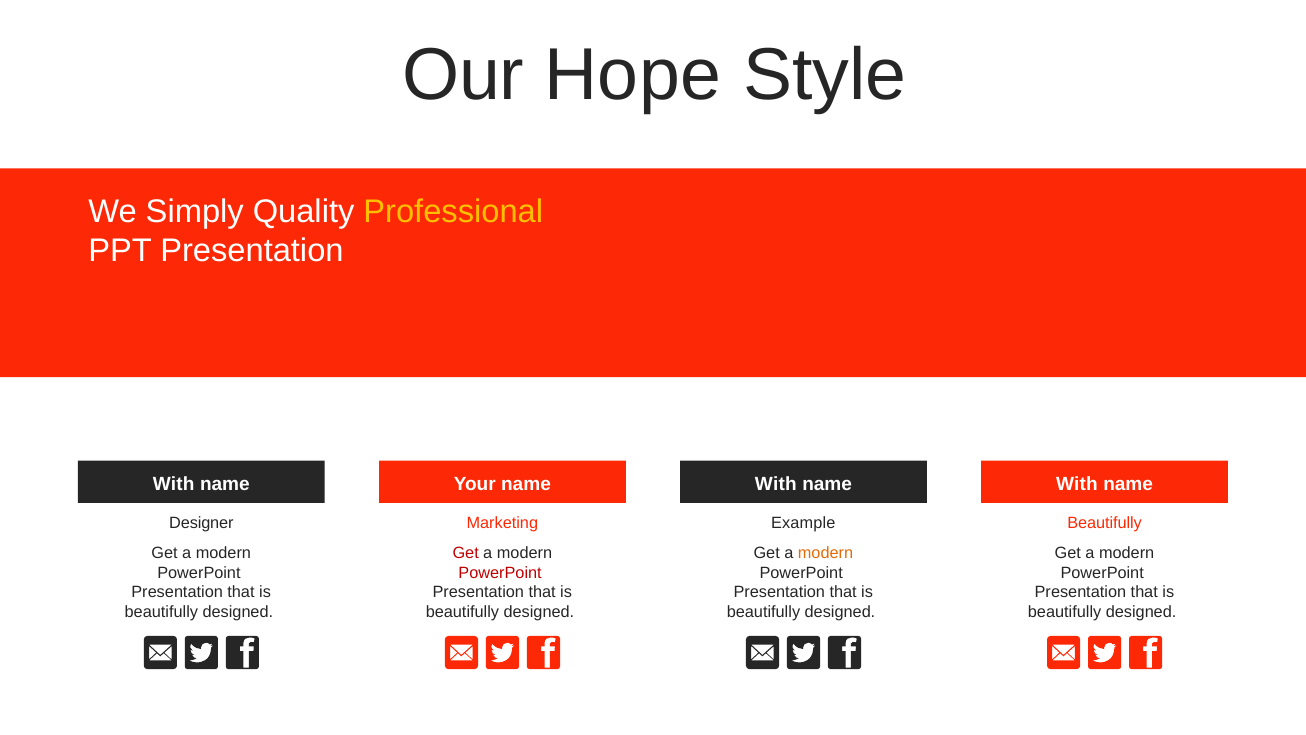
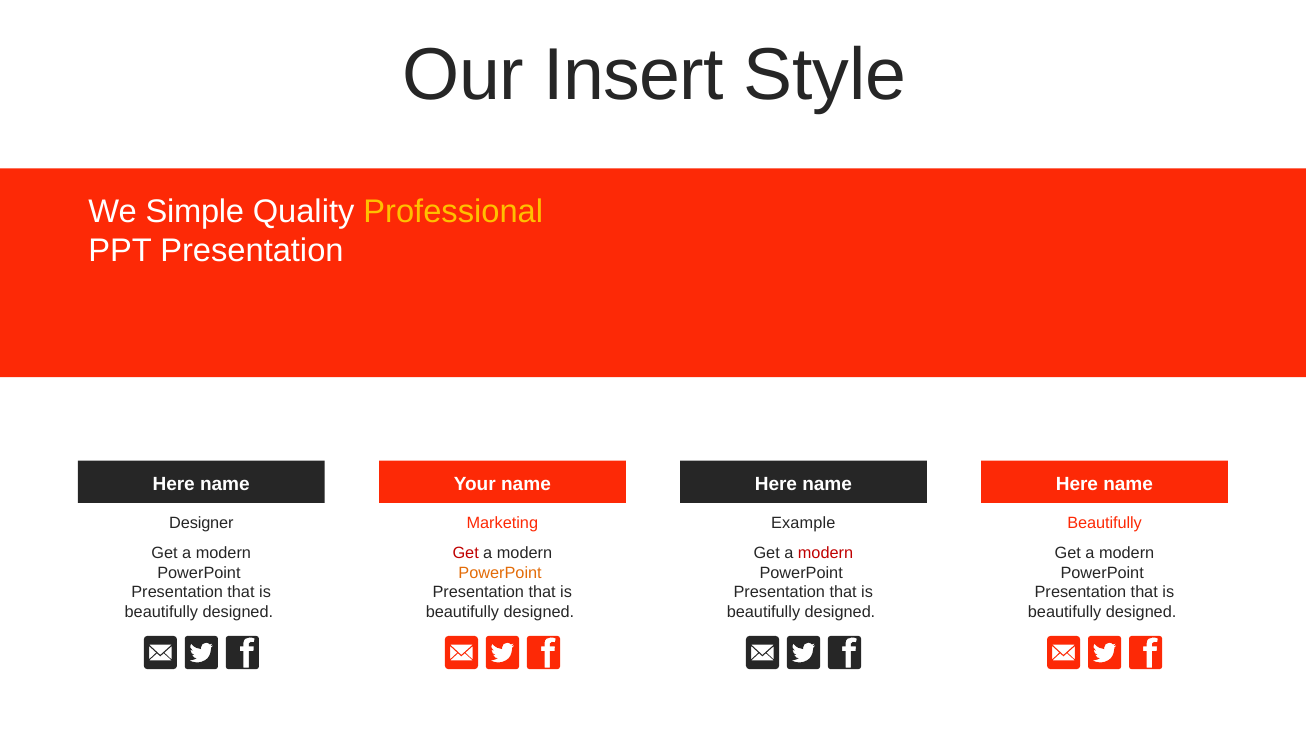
Hope: Hope -> Insert (634, 75)
Simply: Simply -> Simple (195, 211)
With: With -> Here (174, 484)
With: With -> Here (776, 484)
With: With -> Here (1077, 484)
modern colour: orange -> red (826, 553)
PowerPoint colour: red -> orange (500, 573)
